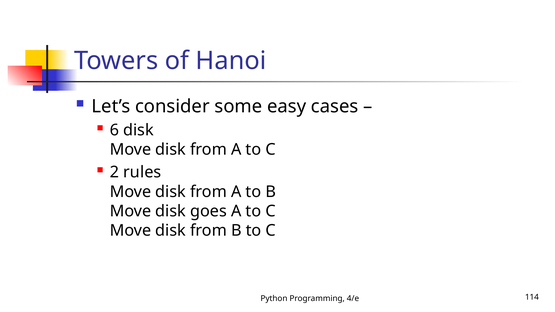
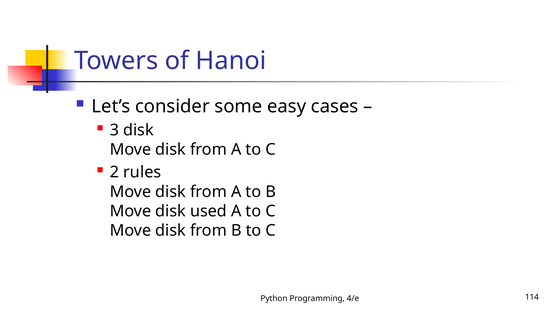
6: 6 -> 3 (114, 130)
goes: goes -> used (208, 211)
